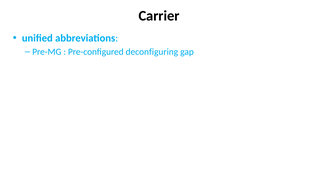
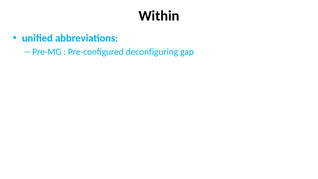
Carrier: Carrier -> Within (159, 16)
